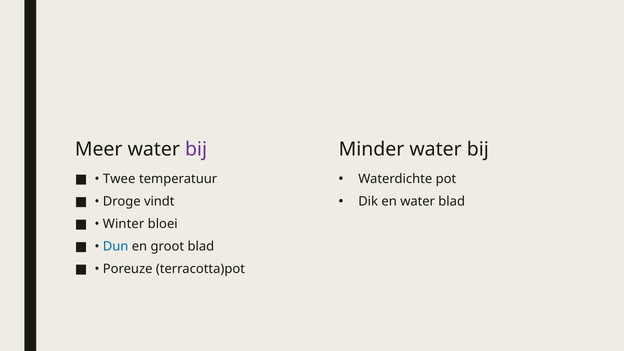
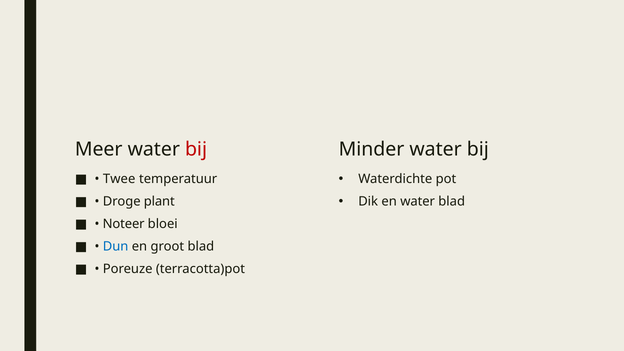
bij colour: purple -> red (196, 149)
vindt: vindt -> plant (159, 201)
Winter: Winter -> Noteer (124, 224)
